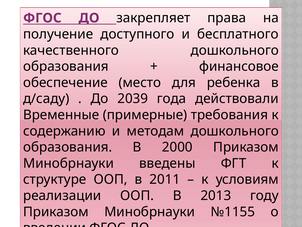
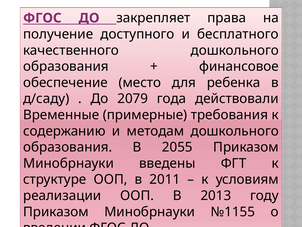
2039: 2039 -> 2079 (133, 99)
2000: 2000 -> 2055 (177, 147)
